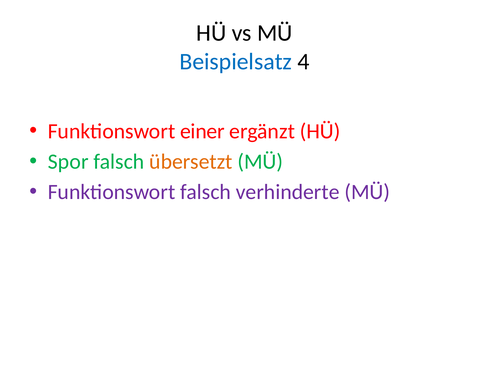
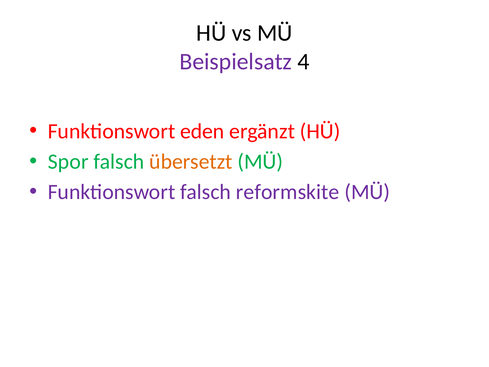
Beispielsatz colour: blue -> purple (236, 62)
einer: einer -> eden (202, 131)
verhinderte: verhinderte -> reformskite (288, 192)
